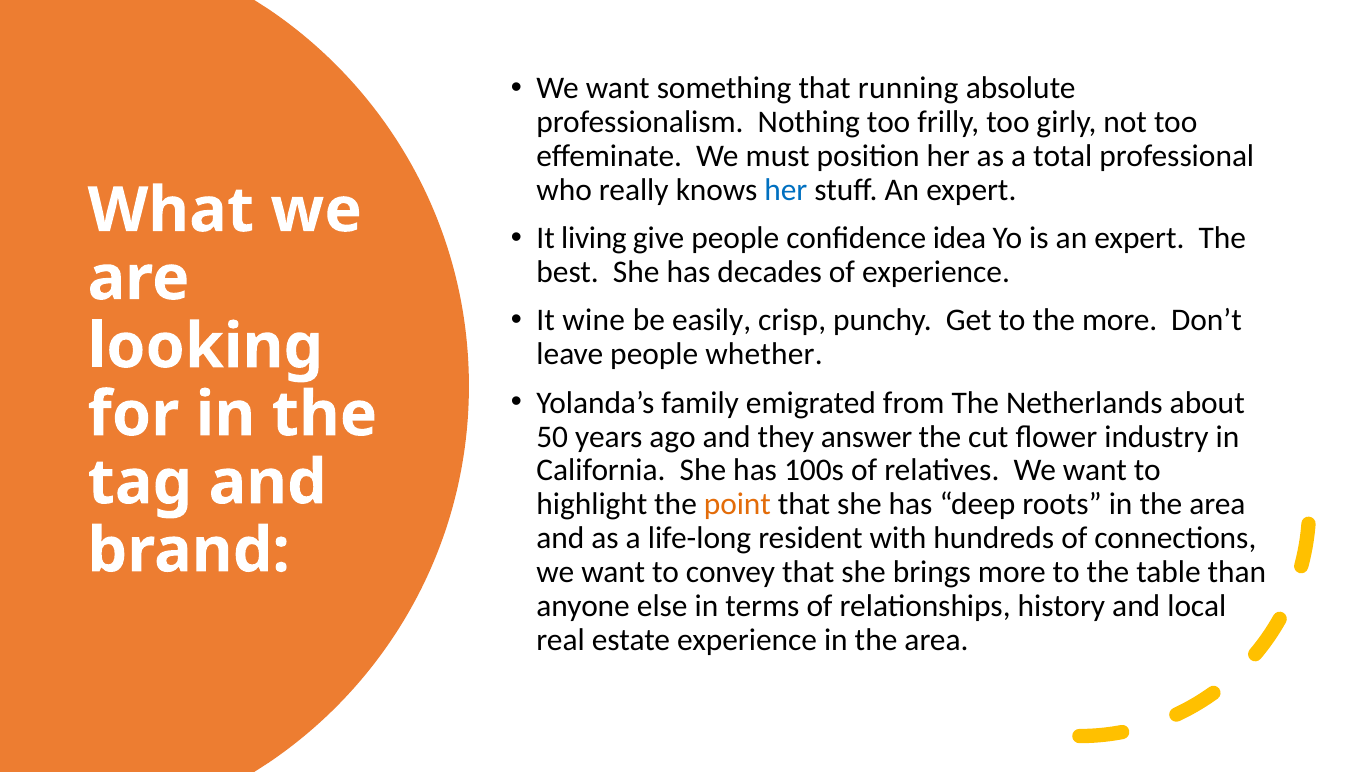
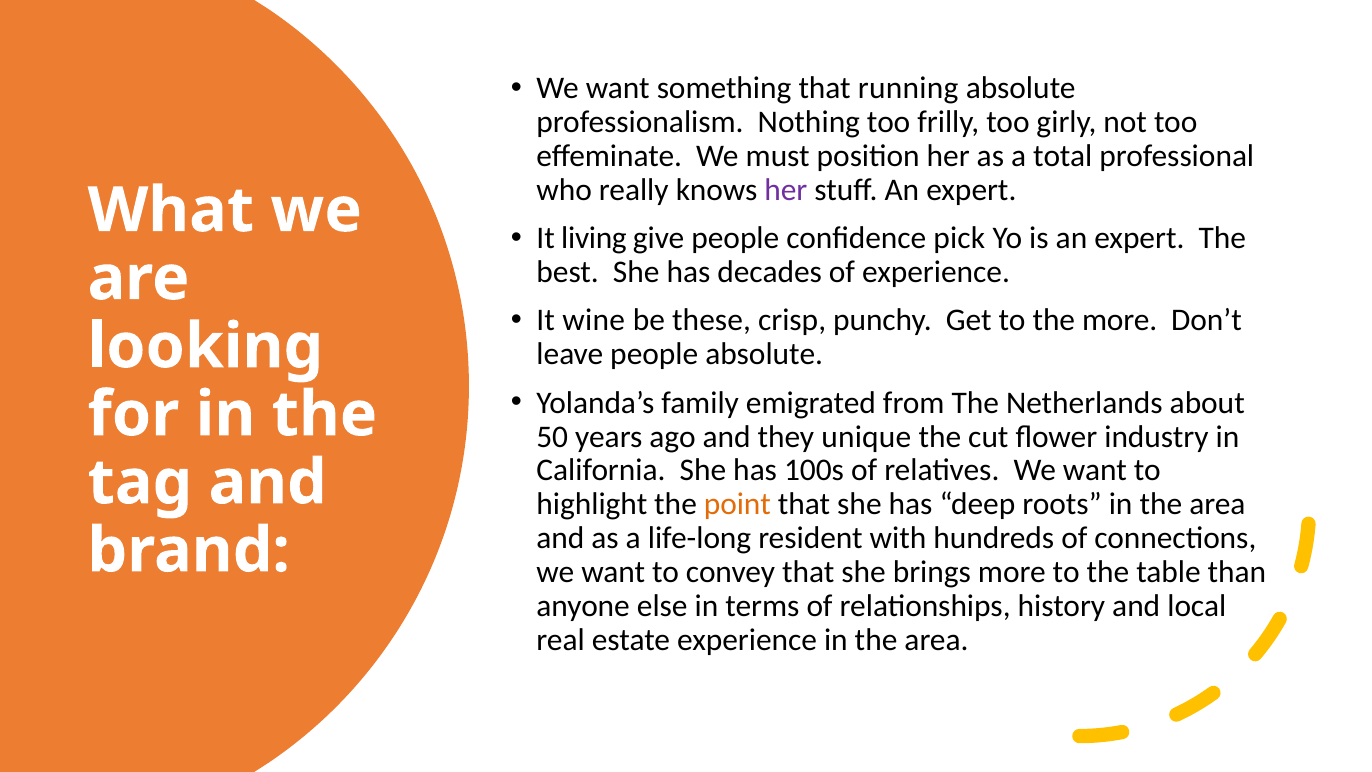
her colour: blue -> purple (786, 190)
idea: idea -> pick (959, 238)
easily: easily -> these (711, 320)
people whether: whether -> absolute (764, 354)
answer: answer -> unique (866, 437)
